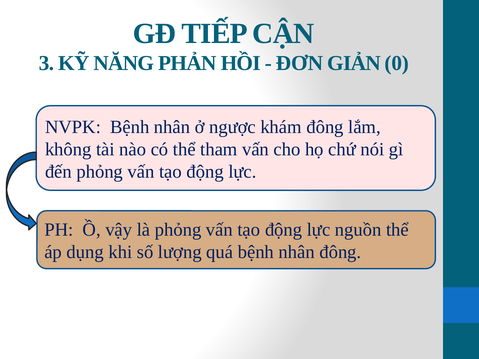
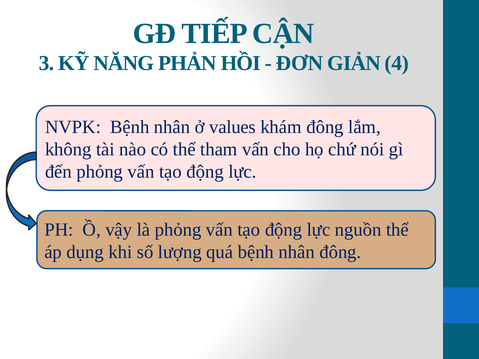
0: 0 -> 4 (397, 63)
ngược: ngược -> values (233, 127)
